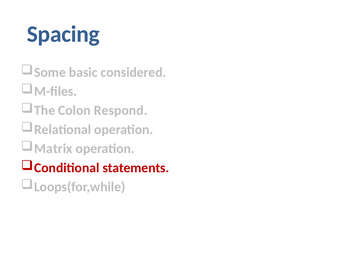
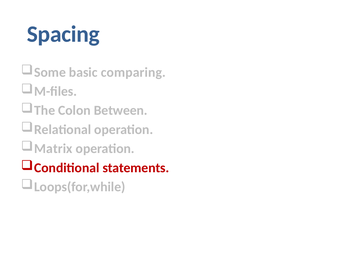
considered: considered -> comparing (133, 72)
Respond: Respond -> Between (121, 111)
